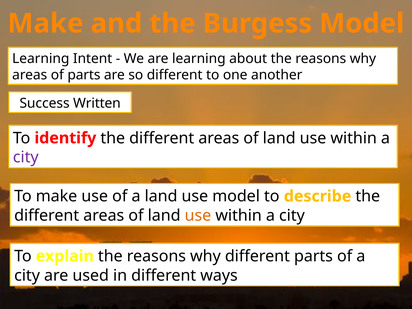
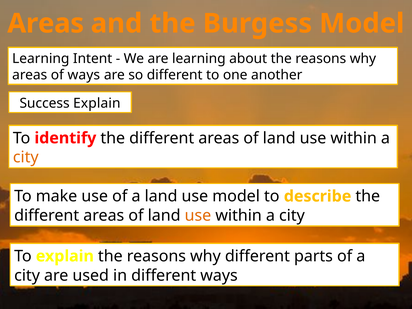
Make: Make -> Areas (46, 23)
of parts: parts -> ways (84, 75)
Success Written: Written -> Explain (97, 103)
city colour: purple -> orange (26, 157)
